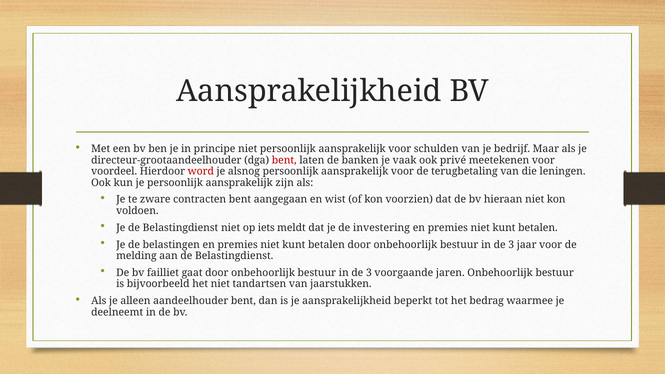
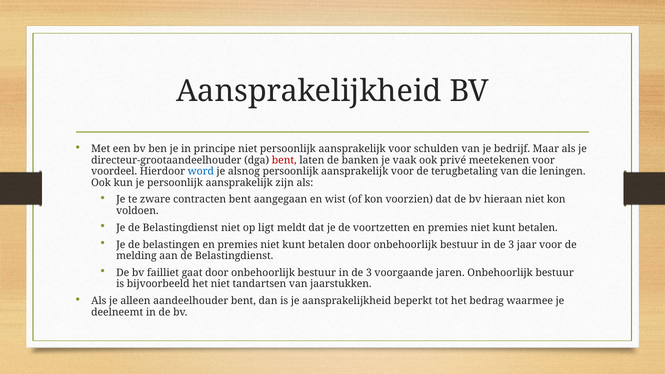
word colour: red -> blue (201, 171)
iets: iets -> ligt (266, 228)
investering: investering -> voortzetten (382, 228)
